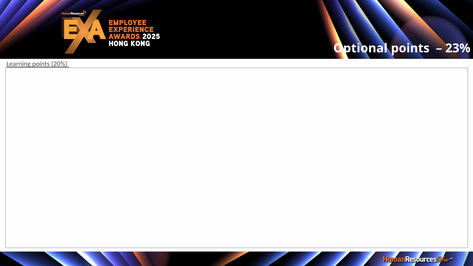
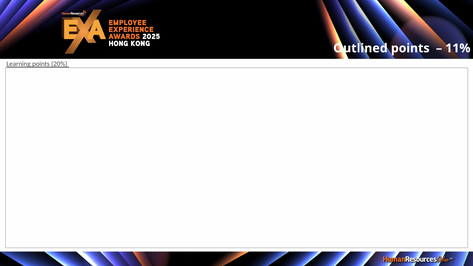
Optional: Optional -> Outlined (360, 48)
23%: 23% -> 11% (458, 48)
